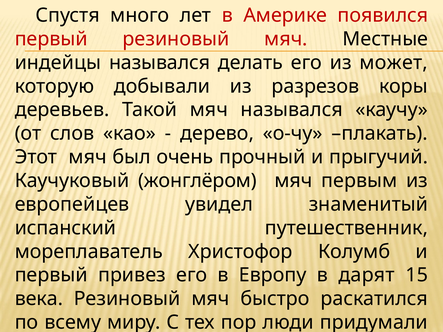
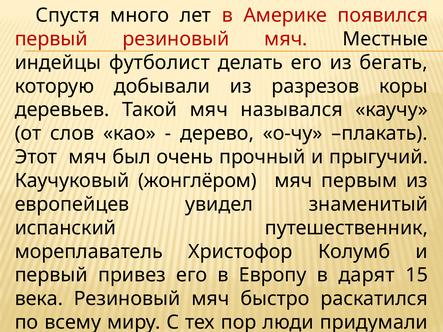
индейцы назывался: назывался -> футболист (159, 63)
может: может -> бегать (394, 63)
